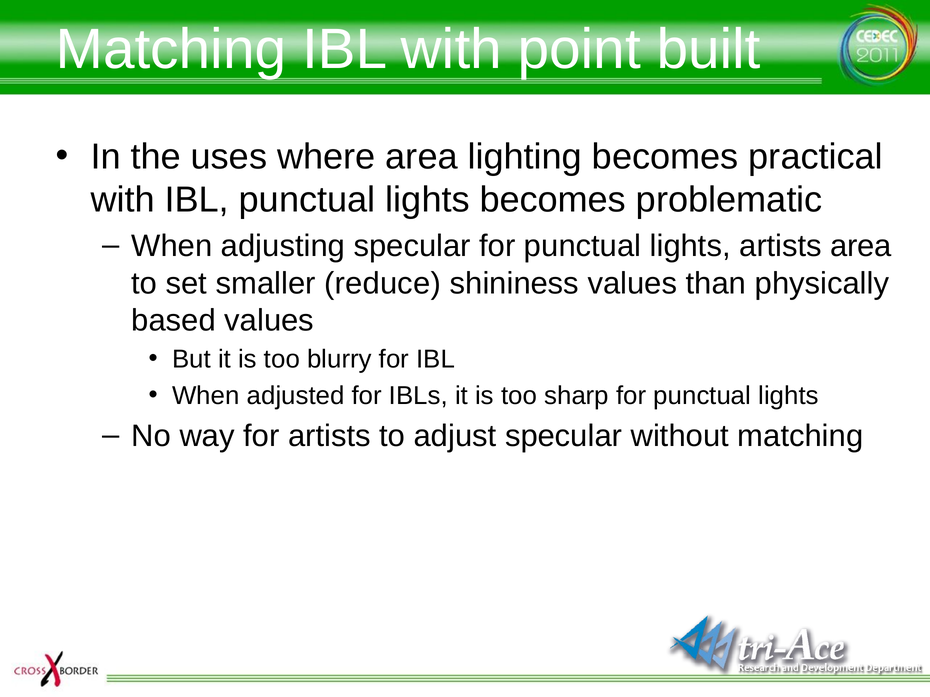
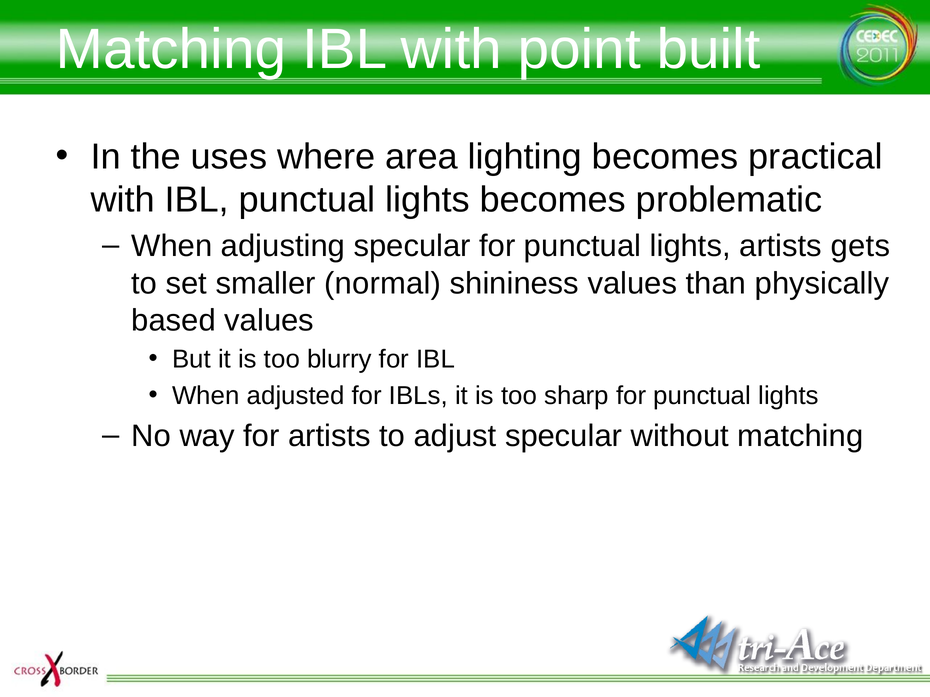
artists area: area -> gets (861, 246)
reduce: reduce -> normal (383, 284)
